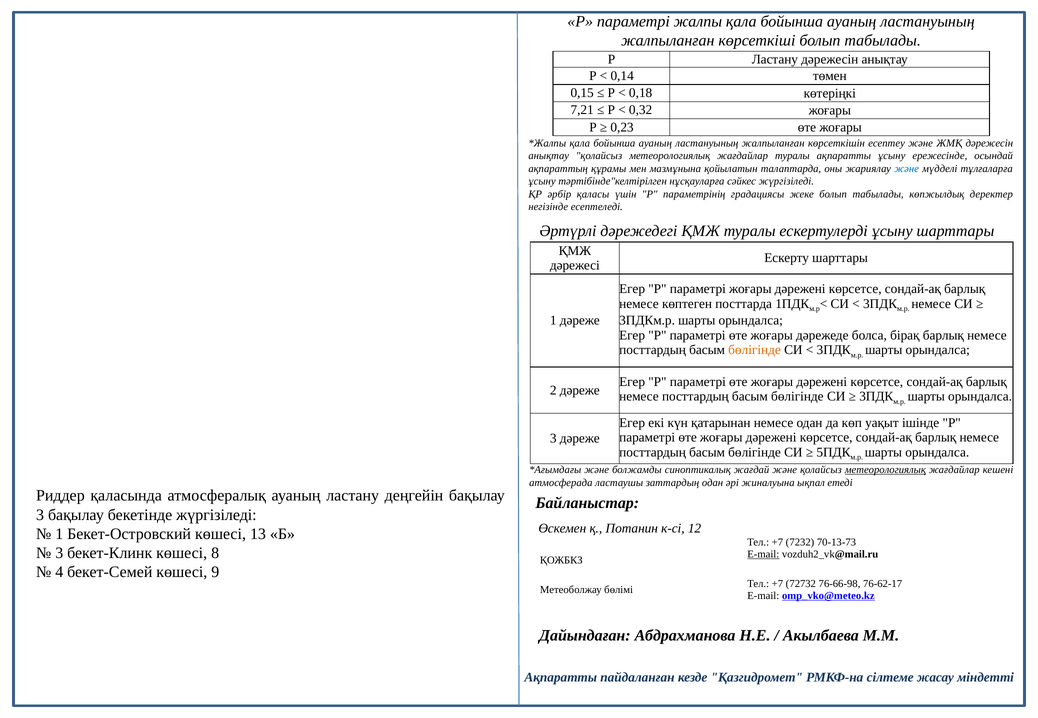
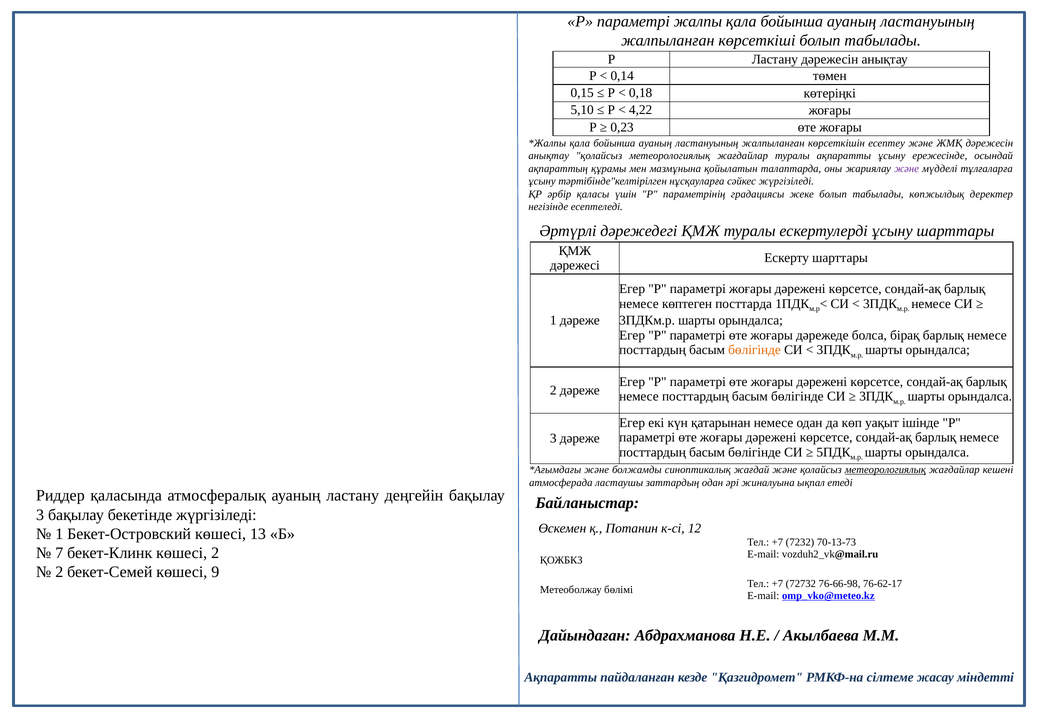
7,21: 7,21 -> 5,10 (582, 110)
0,32: 0,32 -> 4,22 (641, 110)
және colour: blue -> purple (907, 169)
3: 3 -> 7 (59, 554)
көшесі 8: 8 -> 2 (215, 554)
E-mail underline: present -> none (763, 555)
4: 4 -> 2 (59, 573)
